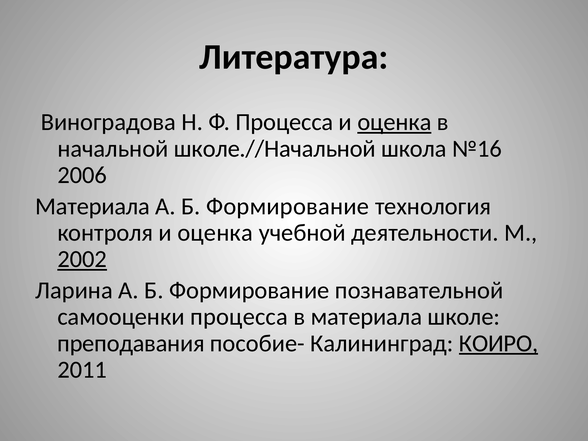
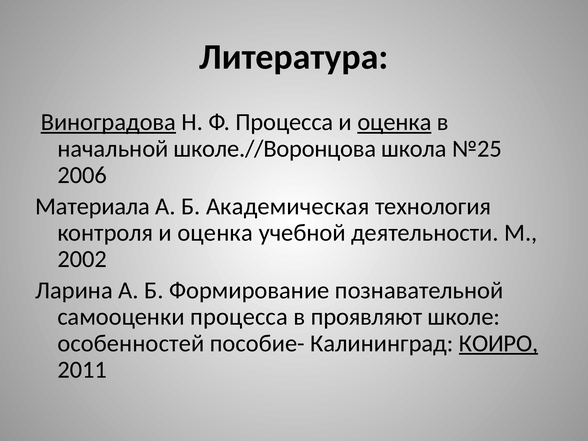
Виноградова underline: none -> present (108, 122)
школе.//Начальной: школе.//Начальной -> школе.//Воронцова (275, 149)
№16: №16 -> №25 (477, 149)
Формирование: Формирование -> Академическая (288, 206)
2002 underline: present -> none (82, 259)
в материала: материала -> проявляют (367, 317)
преподавания: преподавания -> особенностей (131, 343)
